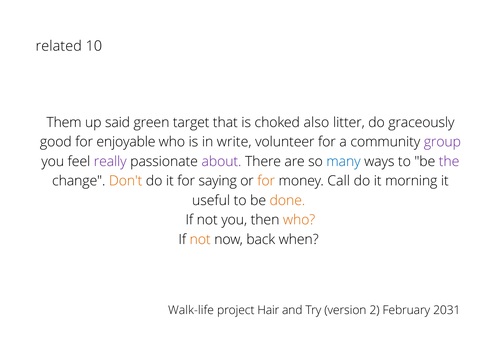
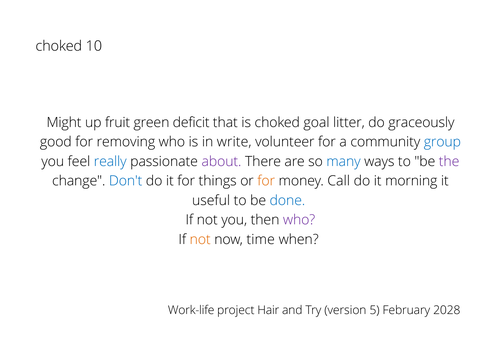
related: related -> choked (59, 46)
Them: Them -> Might (64, 122)
said: said -> fruit (118, 122)
target: target -> deficit (191, 122)
also: also -> goal (316, 122)
enjoyable: enjoyable -> removing (126, 142)
group colour: purple -> blue (442, 142)
really colour: purple -> blue (110, 161)
Don't colour: orange -> blue (126, 181)
saying: saying -> things (218, 181)
done colour: orange -> blue (287, 200)
who colour: orange -> purple (299, 220)
back: back -> time (261, 239)
Walk-life: Walk-life -> Work-life (191, 310)
2: 2 -> 5 (375, 310)
2031: 2031 -> 2028 (447, 310)
